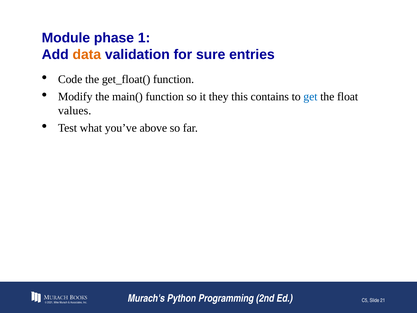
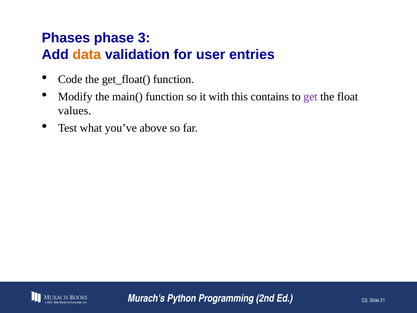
Module: Module -> Phases (66, 38)
1: 1 -> 3 (144, 38)
sure: sure -> user (211, 55)
they: they -> with (219, 97)
get colour: blue -> purple (310, 97)
